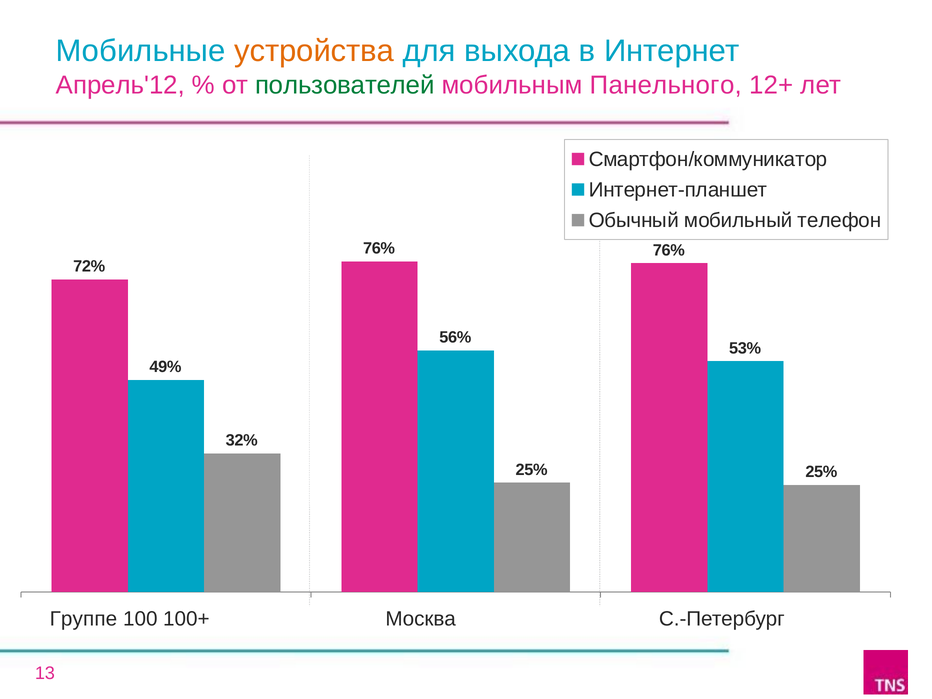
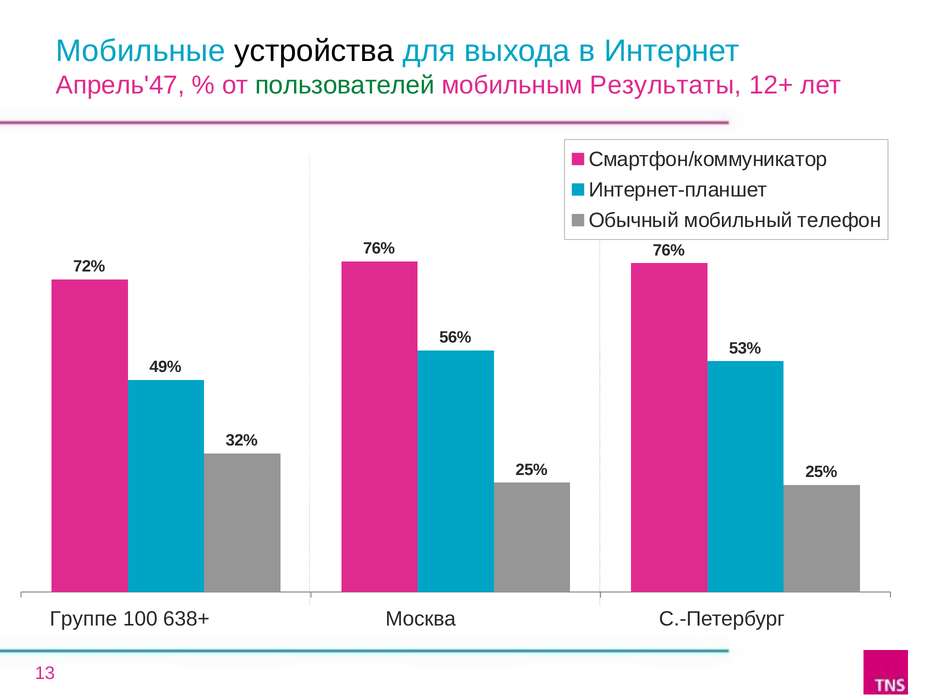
устройства colour: orange -> black (314, 51)
Апрель'12: Апрель'12 -> Апрель'47 (120, 85)
Панельного: Панельного -> Результаты (666, 85)
100+: 100+ -> 638+ (186, 619)
